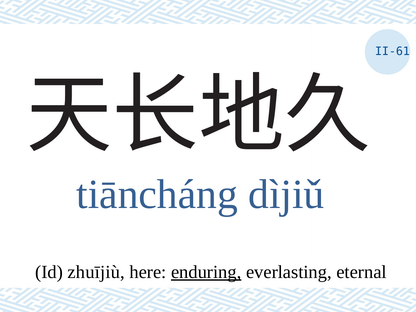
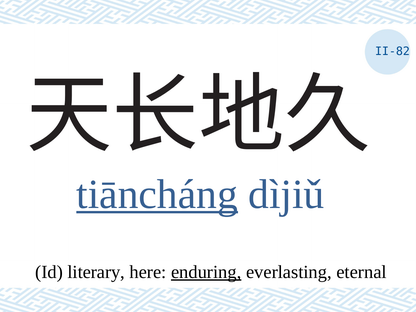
II-61: II-61 -> II-82 (392, 51)
tiāncháng underline: none -> present (157, 194)
zhuījiù: zhuījiù -> literary (96, 272)
